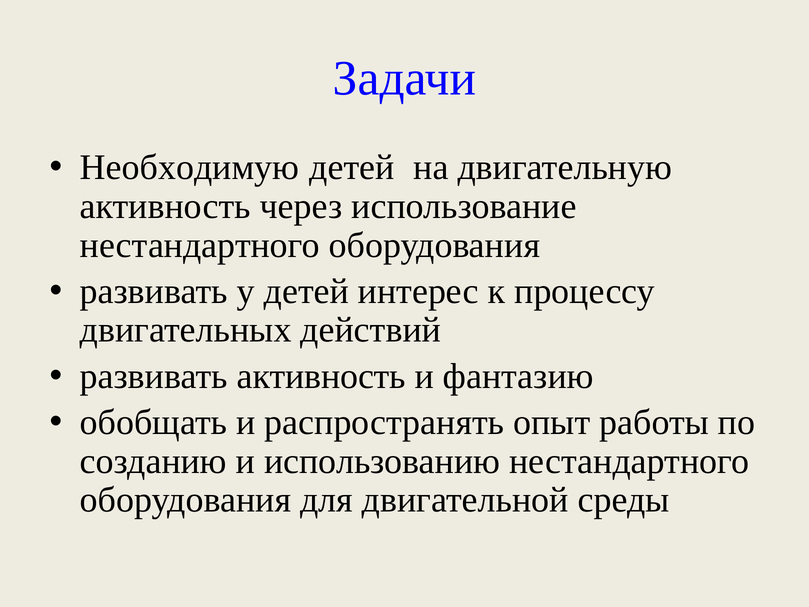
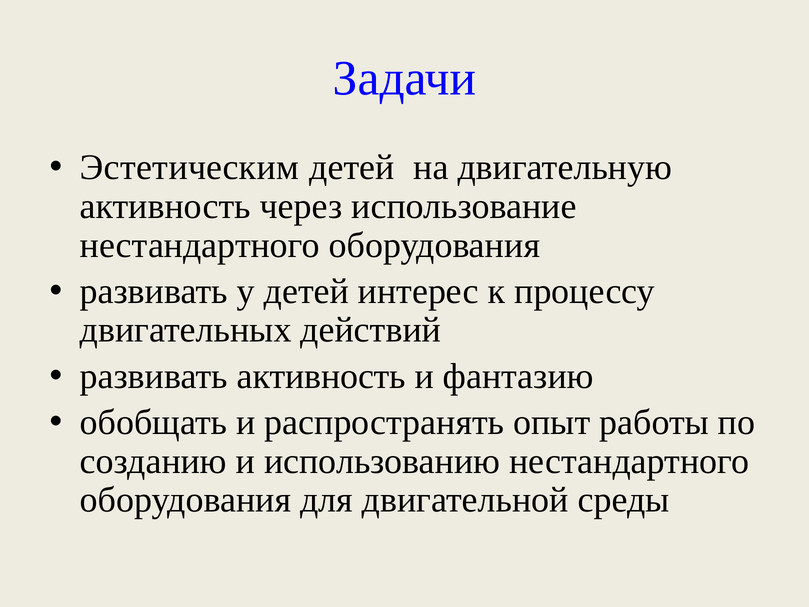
Необходимую: Необходимую -> Эстетическим (189, 167)
